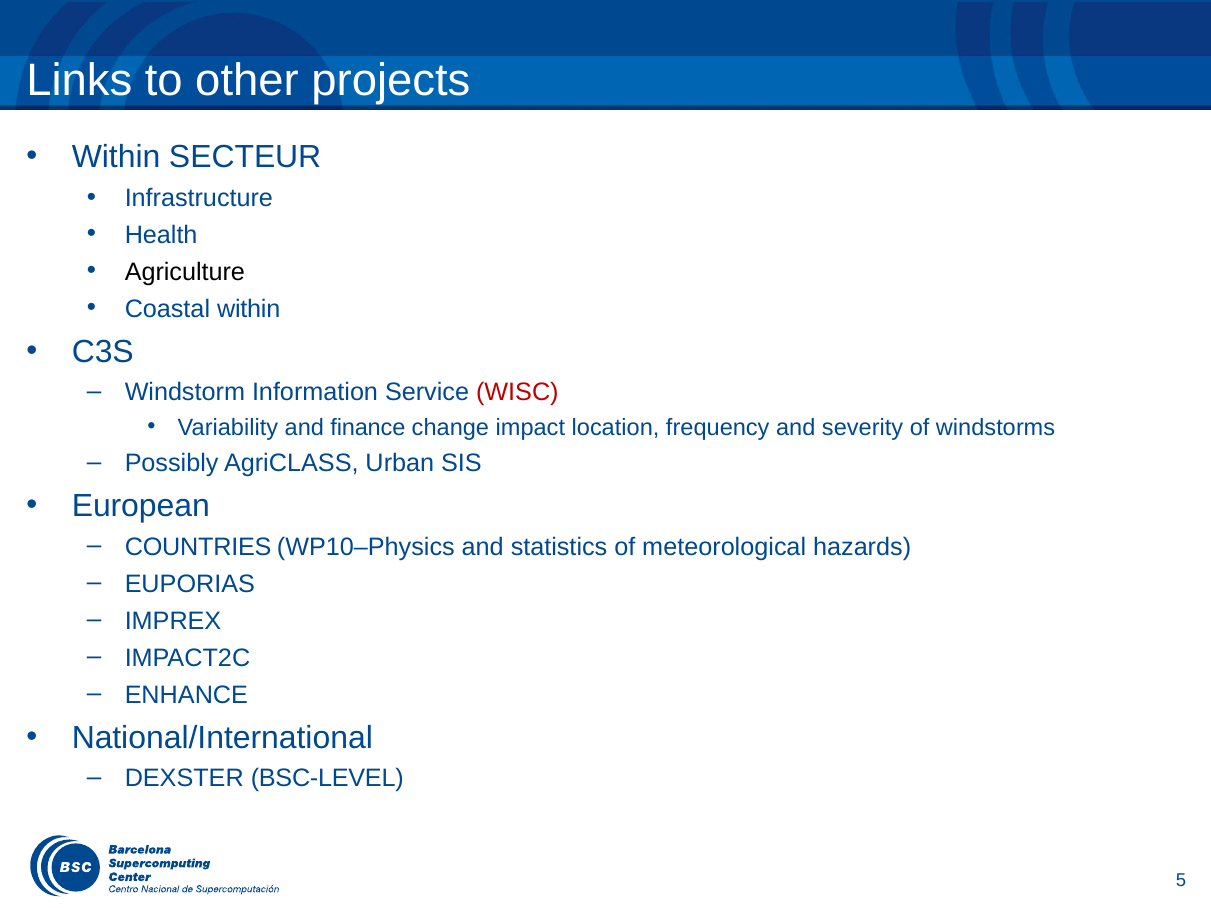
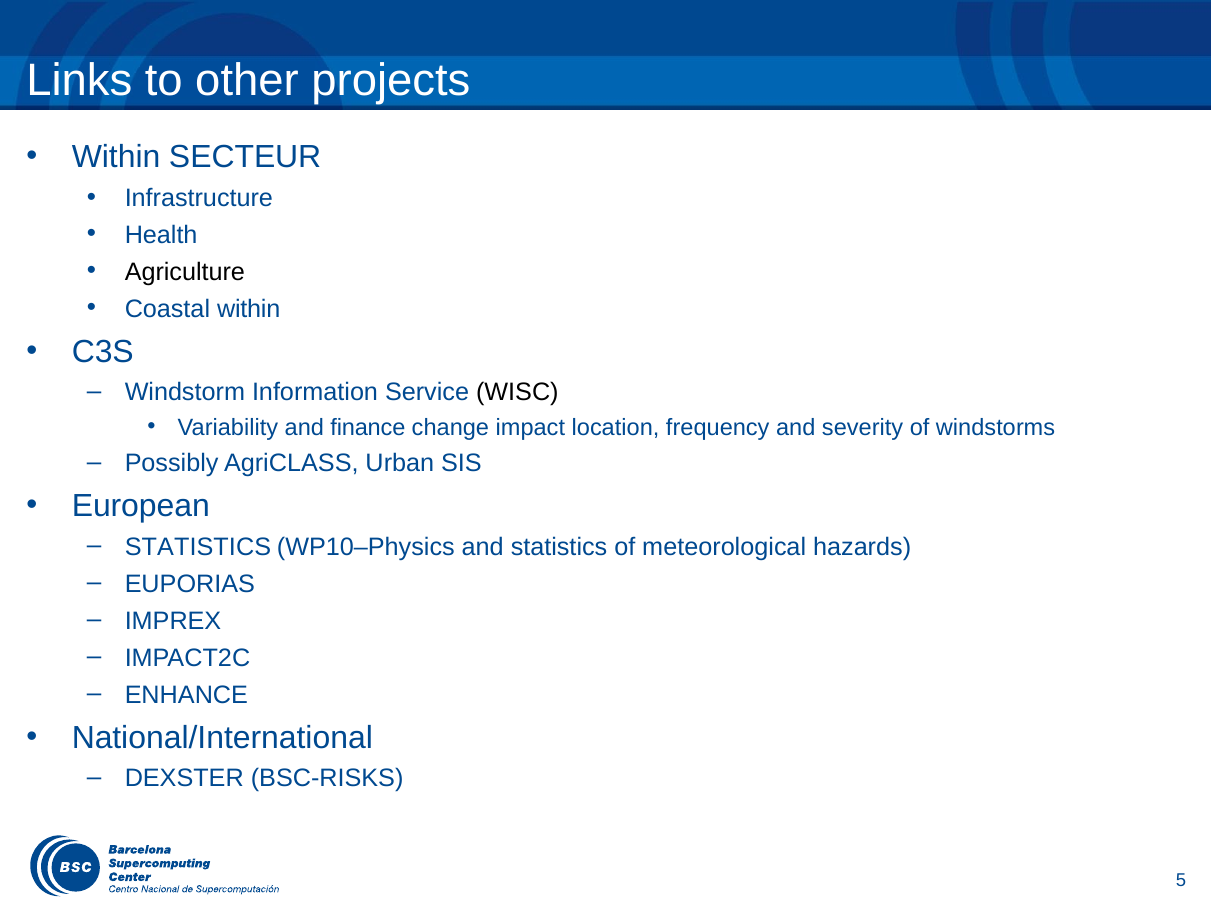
WISC colour: red -> black (517, 392)
COUNTRIES: COUNTRIES -> STATISTICS (198, 547)
BSC-LEVEL: BSC-LEVEL -> BSC-RISKS (327, 778)
